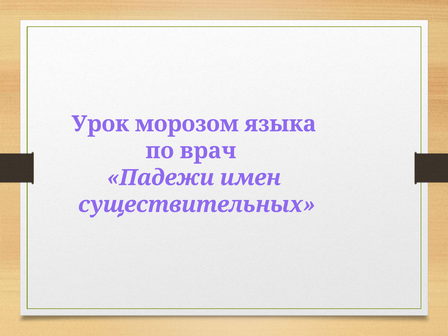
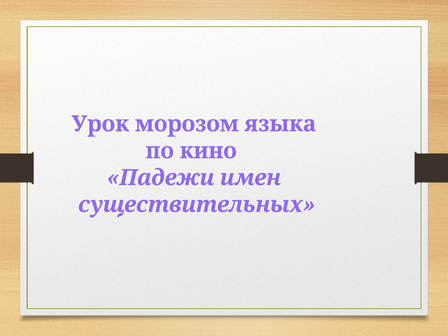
врач: врач -> кино (208, 151)
